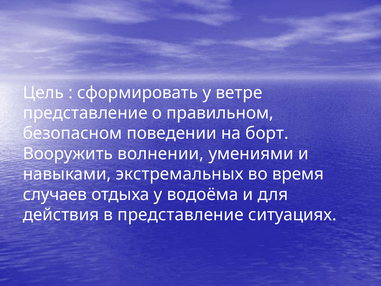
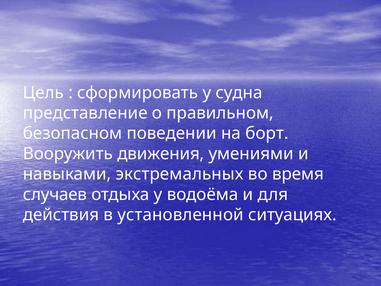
ветре: ветре -> судна (239, 93)
волнении: волнении -> движения (161, 154)
в представление: представление -> установленной (181, 215)
